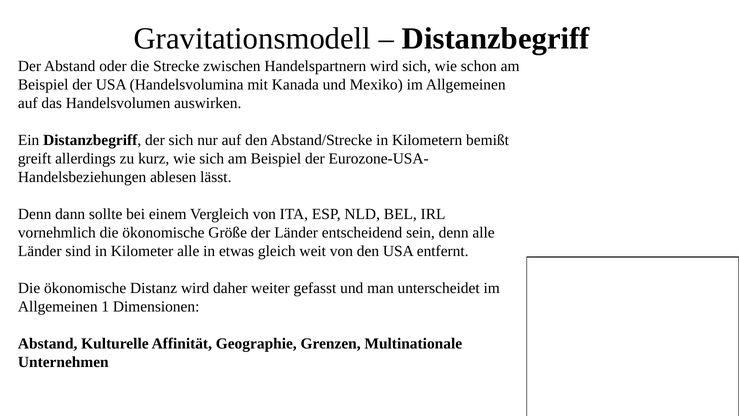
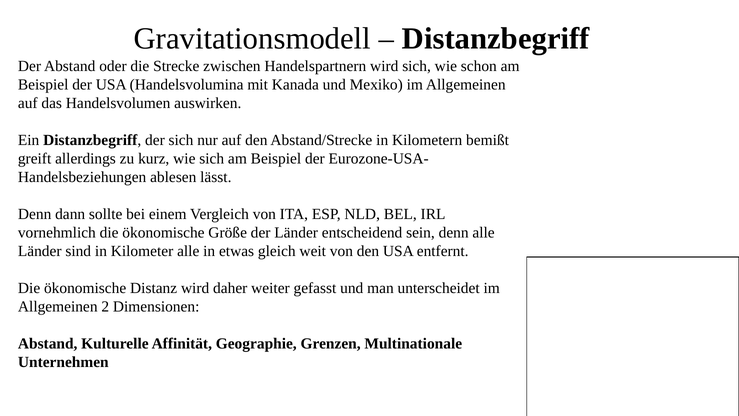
1: 1 -> 2 (105, 306)
